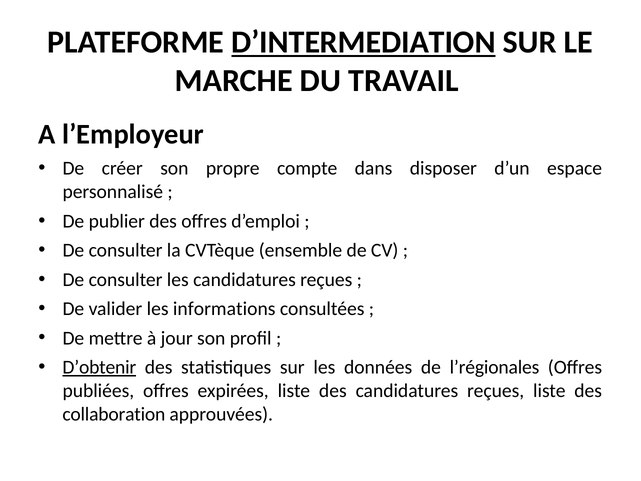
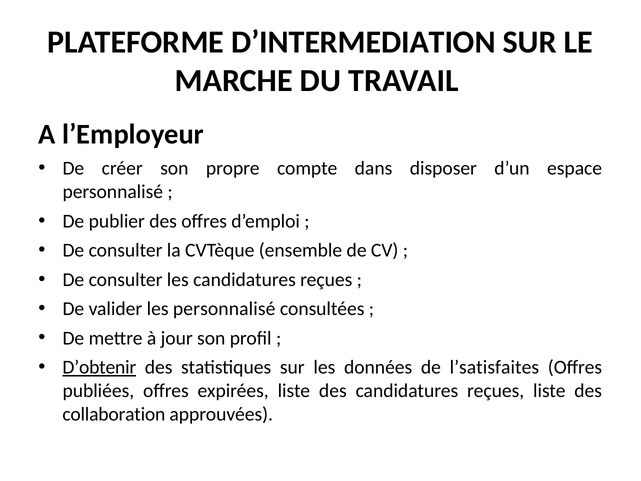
D’INTERMEDIATION underline: present -> none (363, 42)
les informations: informations -> personnalisé (224, 309)
l’régionales: l’régionales -> l’satisfaites (494, 367)
